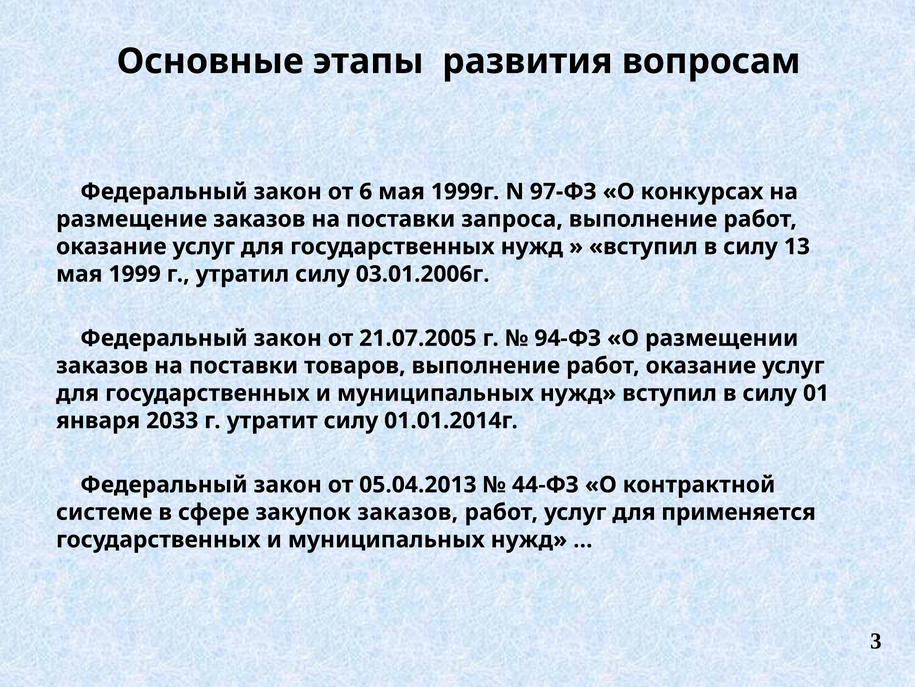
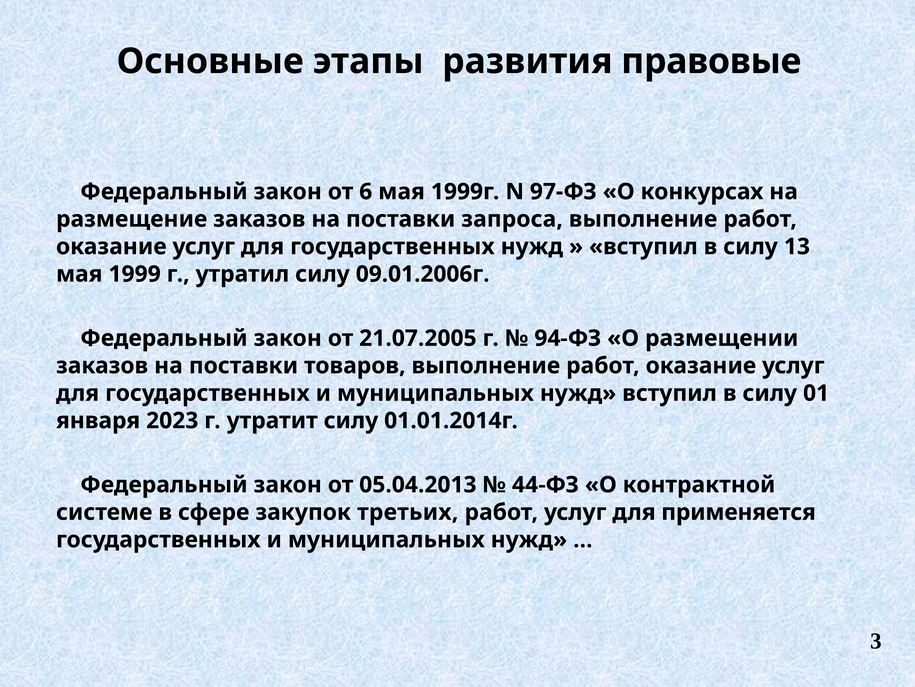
вопросам: вопросам -> правовые (711, 61)
03.01.2006г: 03.01.2006г -> 09.01.2006г (423, 274)
2033: 2033 -> 2023 (172, 420)
закупок заказов: заказов -> третьих (408, 512)
